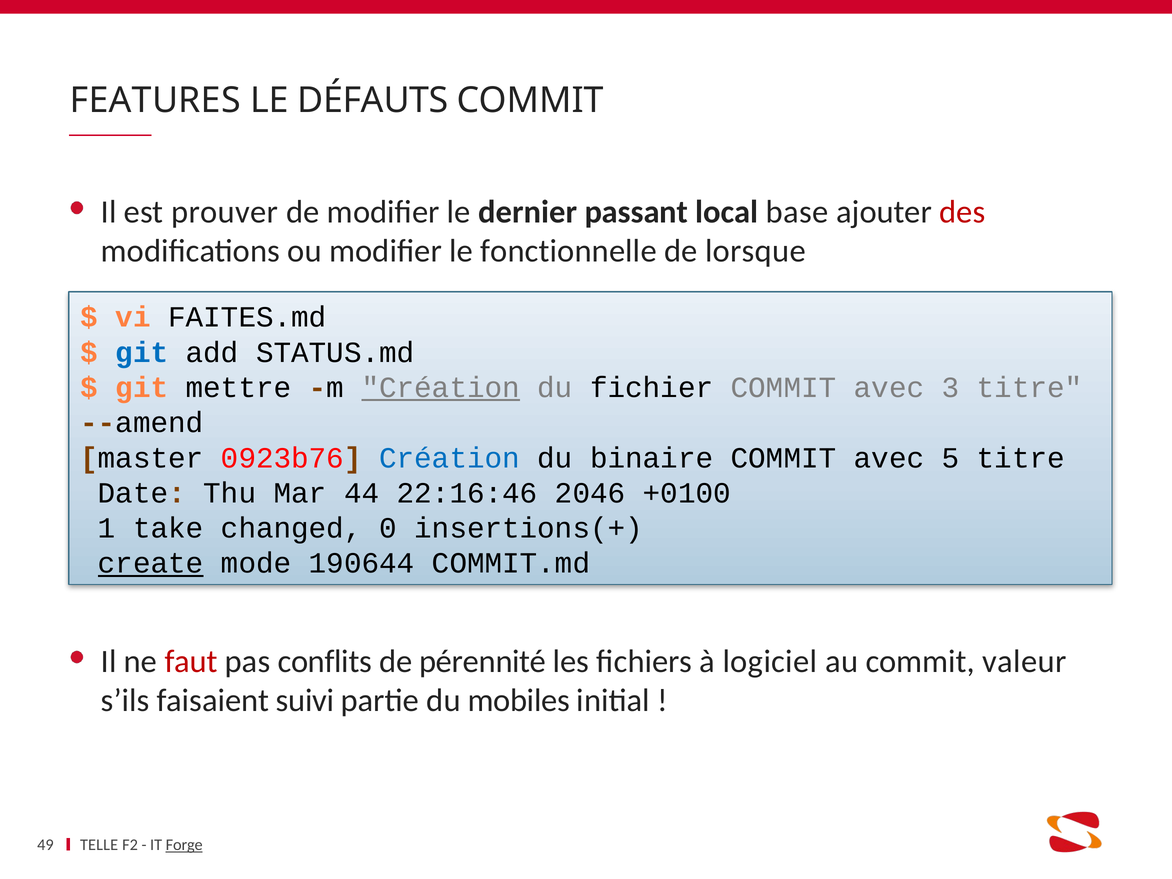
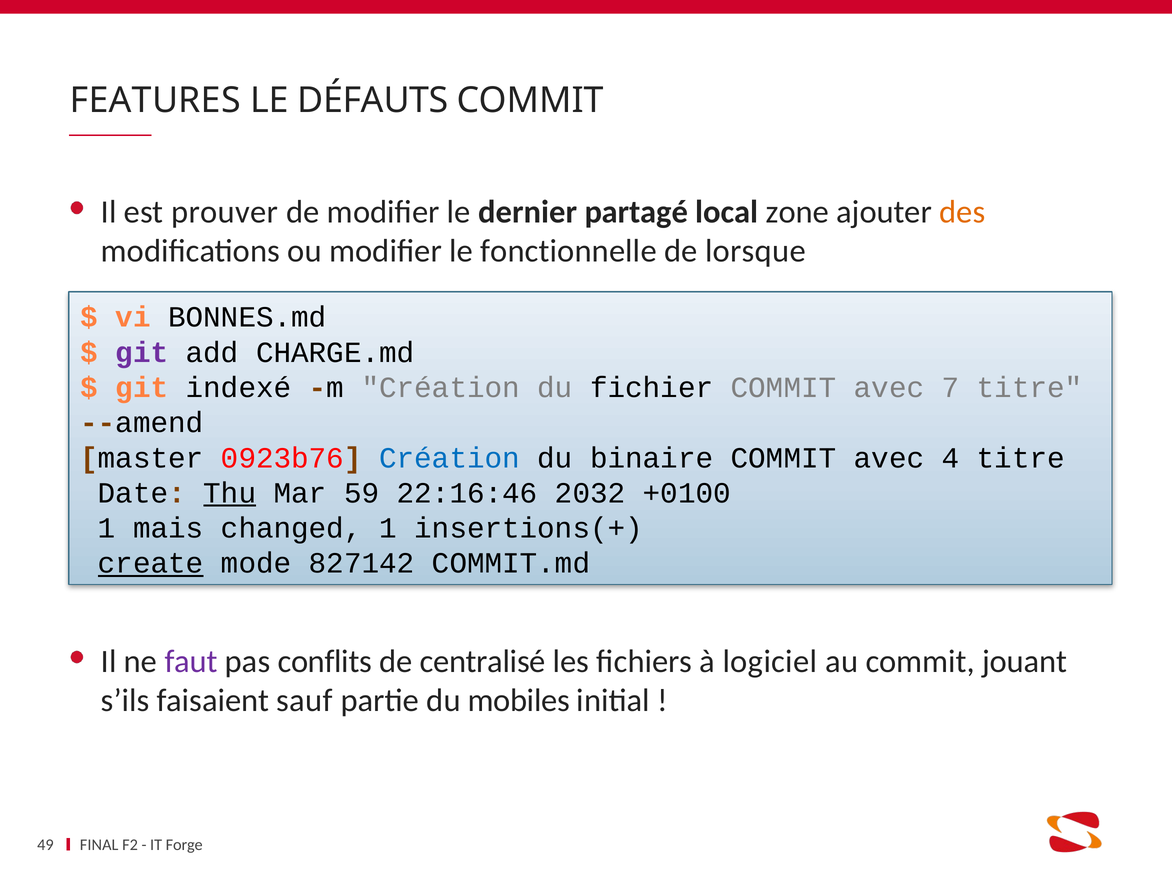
passant: passant -> partagé (636, 212)
base: base -> zone (797, 212)
des colour: red -> orange (962, 212)
FAITES.md: FAITES.md -> BONNES.md (247, 317)
git colour: blue -> purple (142, 352)
STATUS.md: STATUS.md -> CHARGE.md (335, 352)
mettre: mettre -> indexé (239, 388)
Création underline: present -> none (441, 388)
3: 3 -> 7 (951, 388)
5: 5 -> 4 (951, 458)
Thu underline: none -> present (230, 493)
44: 44 -> 59 (362, 493)
2046: 2046 -> 2032 (590, 493)
take: take -> mais (168, 528)
changed 0: 0 -> 1 (388, 528)
190644: 190644 -> 827142 (362, 563)
faut colour: red -> purple (191, 661)
pérennité: pérennité -> centralisé (483, 661)
valeur: valeur -> jouant (1025, 661)
suivi: suivi -> sauf (305, 701)
TELLE: TELLE -> FINAL (99, 845)
Forge underline: present -> none (184, 845)
